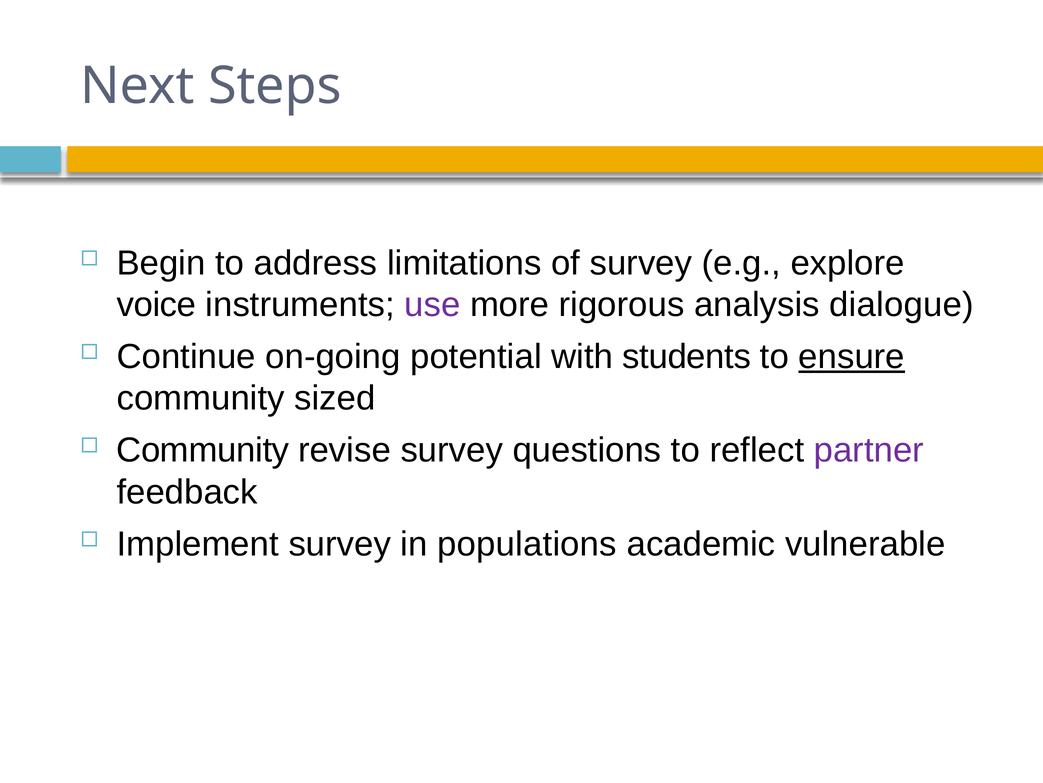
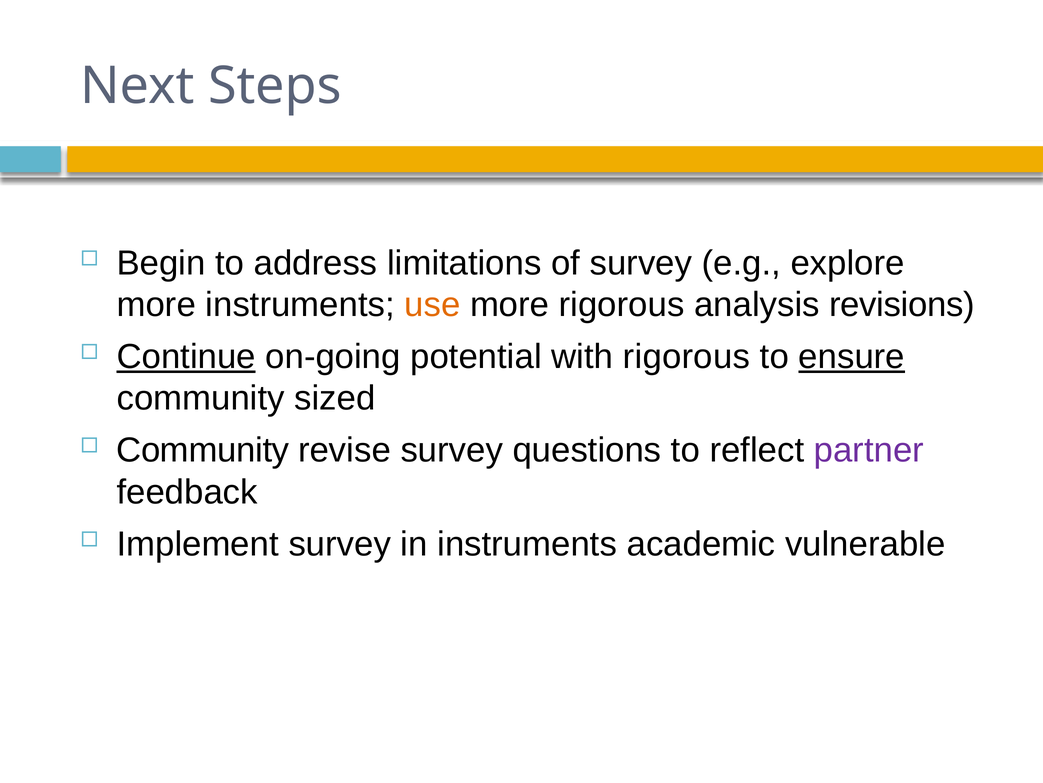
voice: voice -> more (156, 305)
use colour: purple -> orange (432, 305)
dialogue: dialogue -> revisions (902, 305)
Continue underline: none -> present (186, 356)
with students: students -> rigorous (686, 356)
in populations: populations -> instruments (527, 544)
